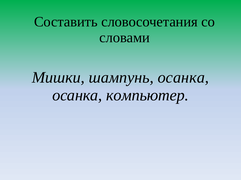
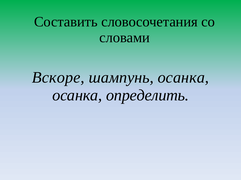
Мишки: Мишки -> Вскоре (58, 78)
компьютер: компьютер -> определить (147, 96)
